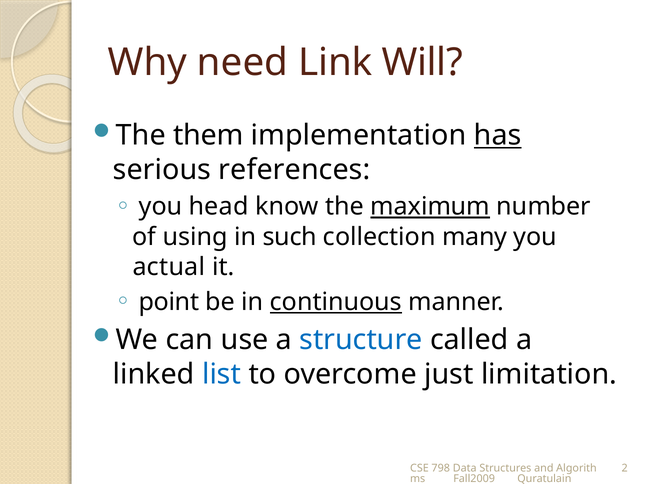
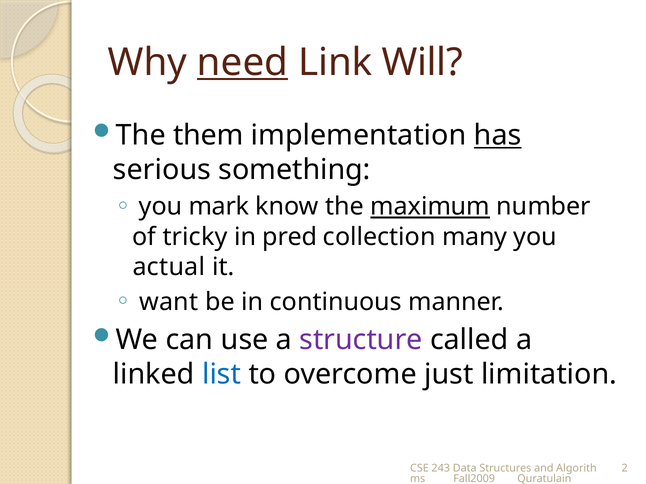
need underline: none -> present (243, 62)
references: references -> something (295, 170)
head: head -> mark (219, 207)
using: using -> tricky (195, 237)
such: such -> pred (290, 237)
point: point -> want (169, 302)
continuous underline: present -> none (336, 302)
structure colour: blue -> purple (361, 340)
798: 798 -> 243 (441, 468)
